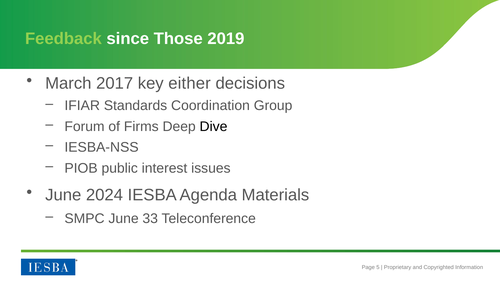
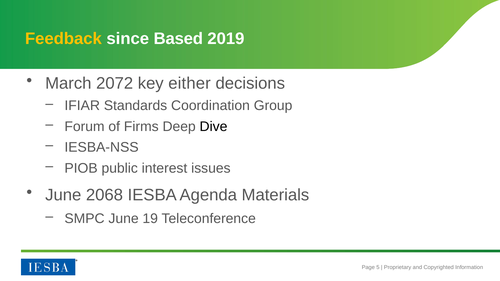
Feedback colour: light green -> yellow (63, 39)
Those: Those -> Based (178, 39)
2017: 2017 -> 2072 (115, 83)
2024: 2024 -> 2068 (104, 195)
33: 33 -> 19 (150, 219)
